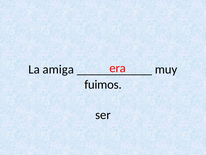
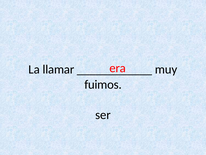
amiga: amiga -> llamar (58, 69)
